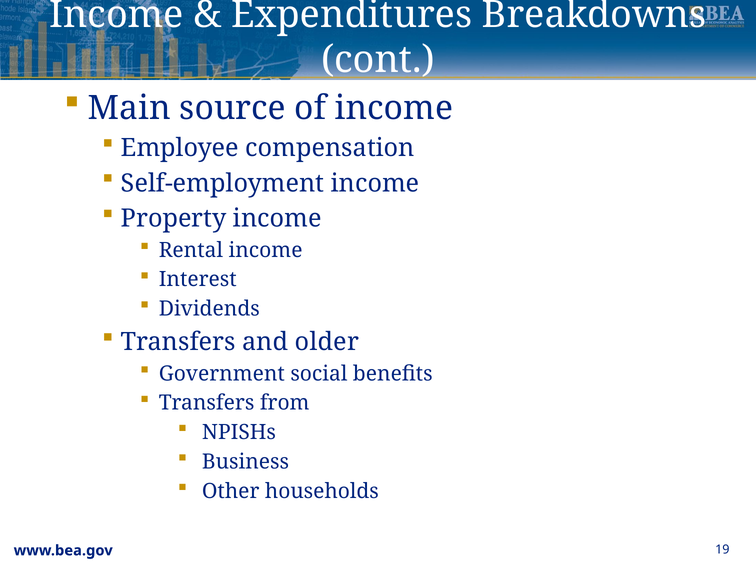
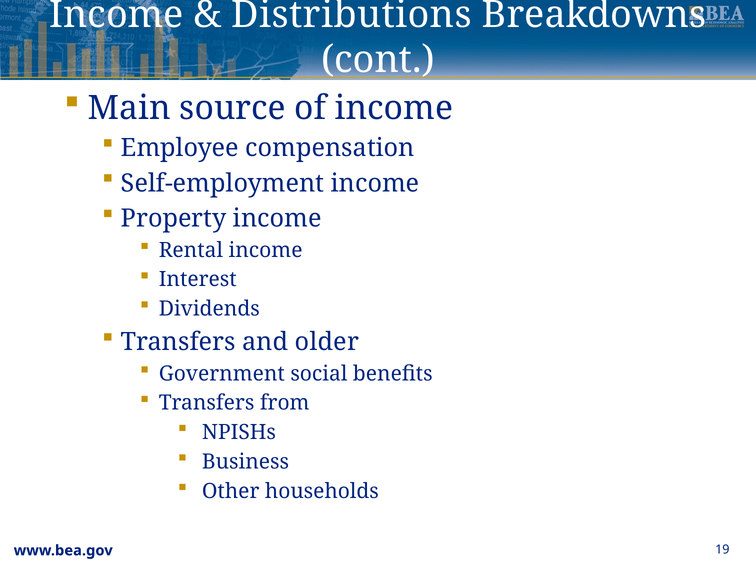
Expenditures: Expenditures -> Distributions (352, 15)
